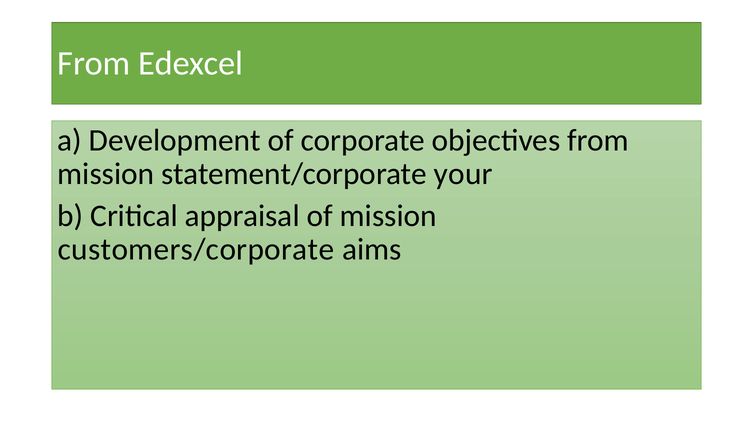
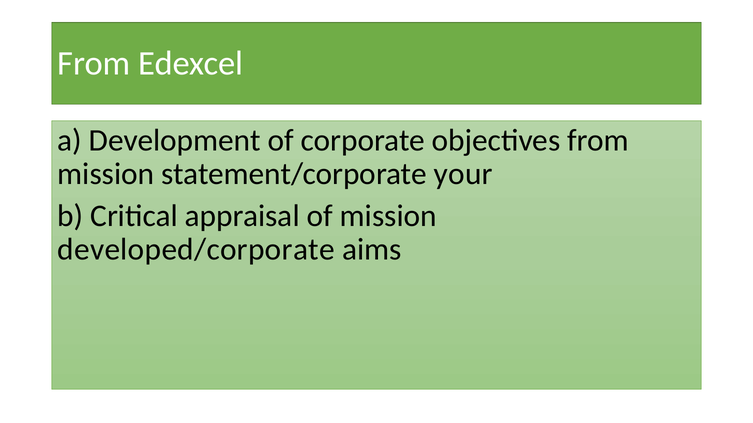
customers/corporate: customers/corporate -> developed/corporate (196, 250)
